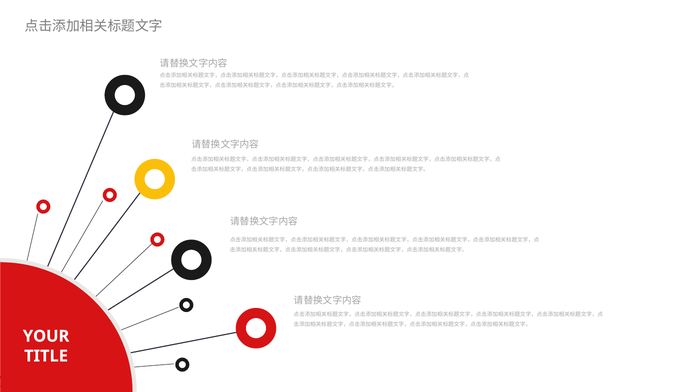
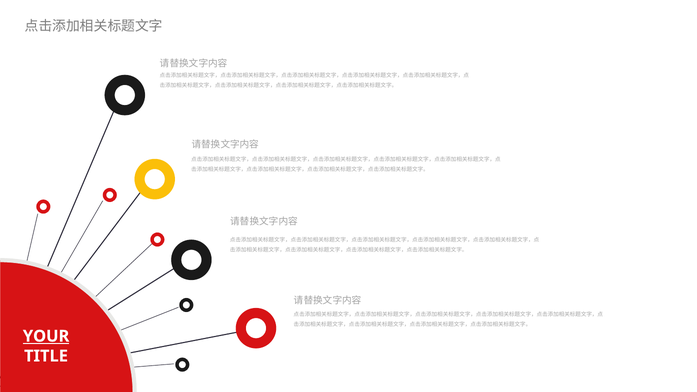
YOUR underline: none -> present (46, 336)
